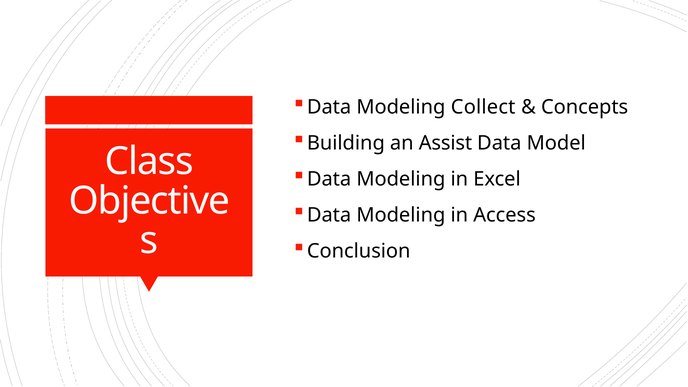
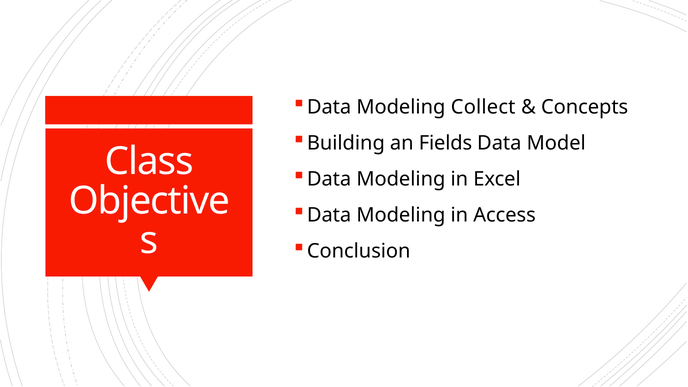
Assist: Assist -> Fields (445, 143)
